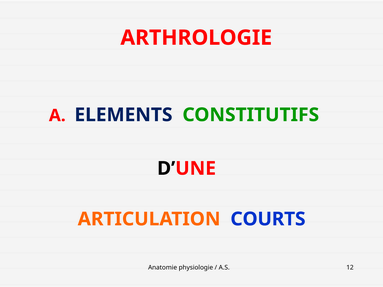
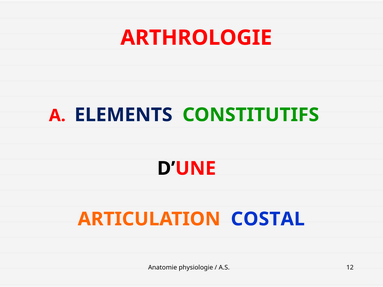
COURTS: COURTS -> COSTAL (268, 219)
